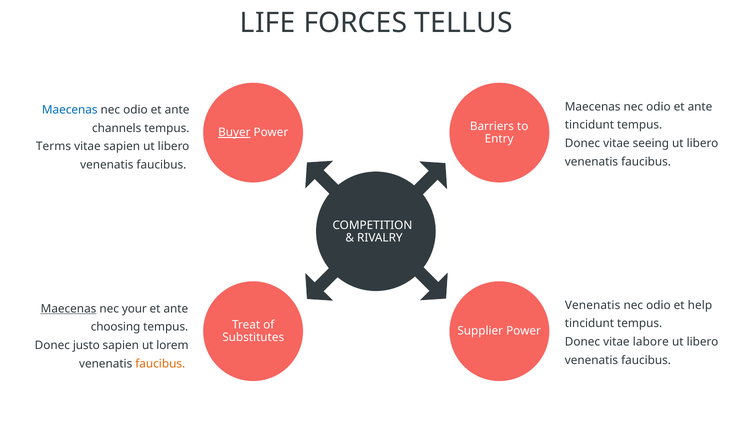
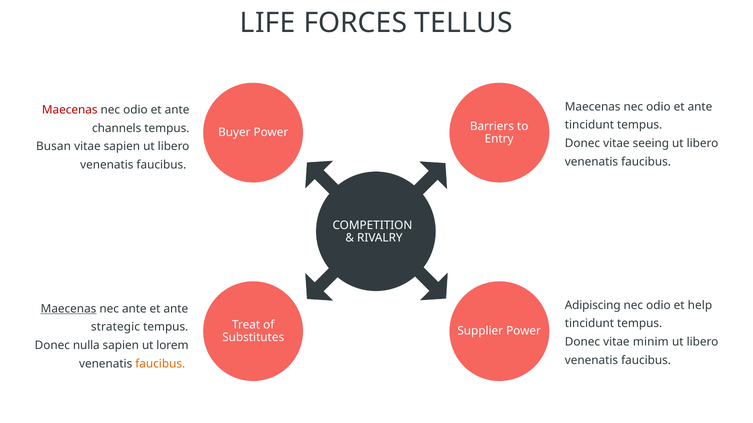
Maecenas colour: blue -> red (70, 110)
Buyer underline: present -> none (234, 133)
Terms: Terms -> Busan (53, 147)
Venenatis: Venenatis -> Adipiscing (593, 306)
nec your: your -> ante (134, 309)
choosing: choosing -> strategic (115, 328)
labore: labore -> minim (651, 342)
justo: justo -> nulla (86, 346)
